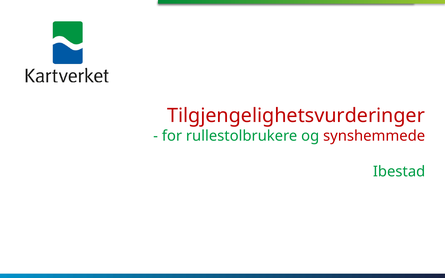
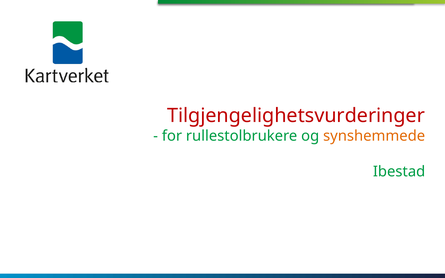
synshemmede colour: red -> orange (374, 136)
